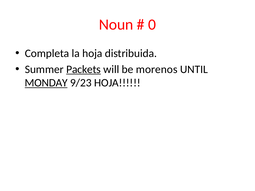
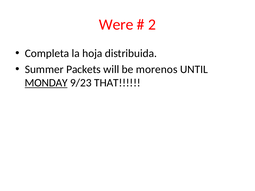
Noun: Noun -> Were (116, 25)
0: 0 -> 2 (152, 25)
Packets underline: present -> none (84, 69)
9/23 HOJA: HOJA -> THAT (117, 83)
